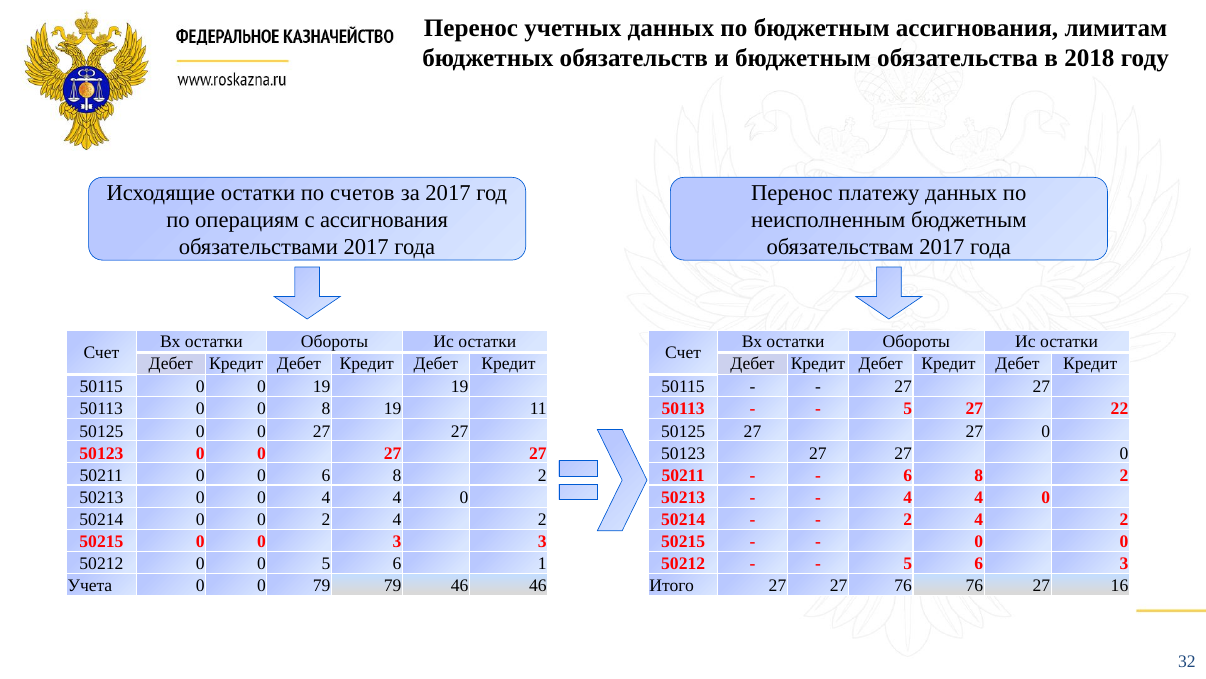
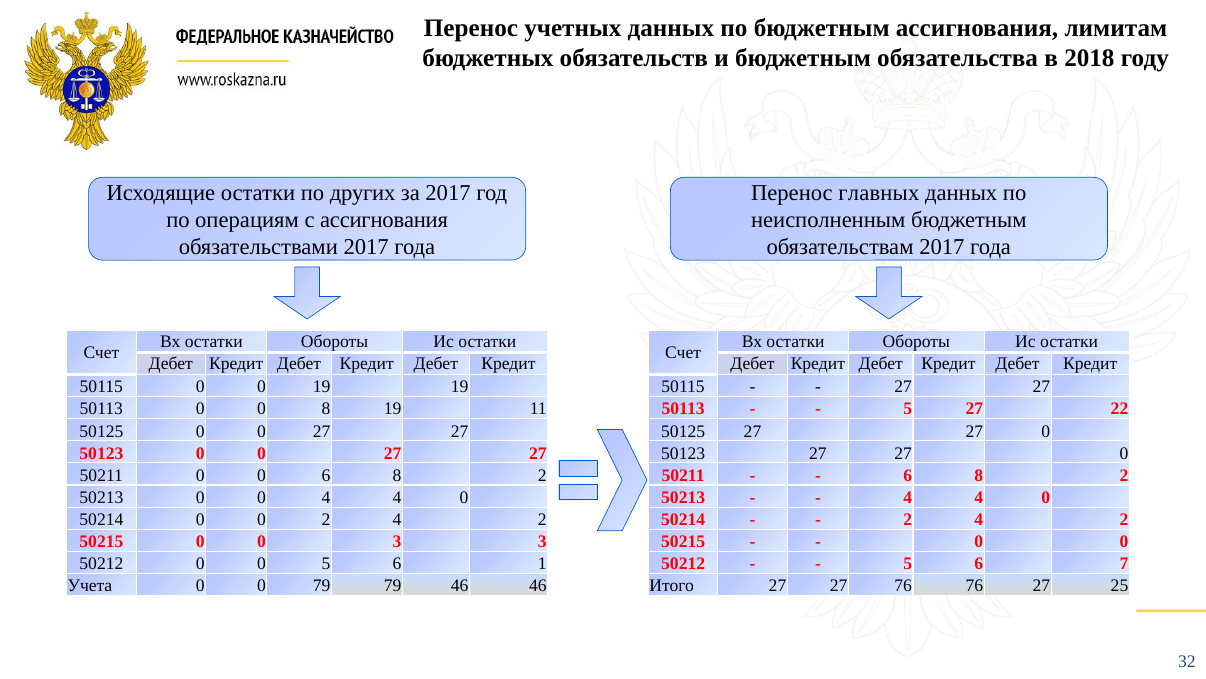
счетов: счетов -> других (363, 193)
платежу: платежу -> главных (879, 193)
3: 3 -> 7 (1124, 563)
16: 16 -> 25 (1120, 585)
